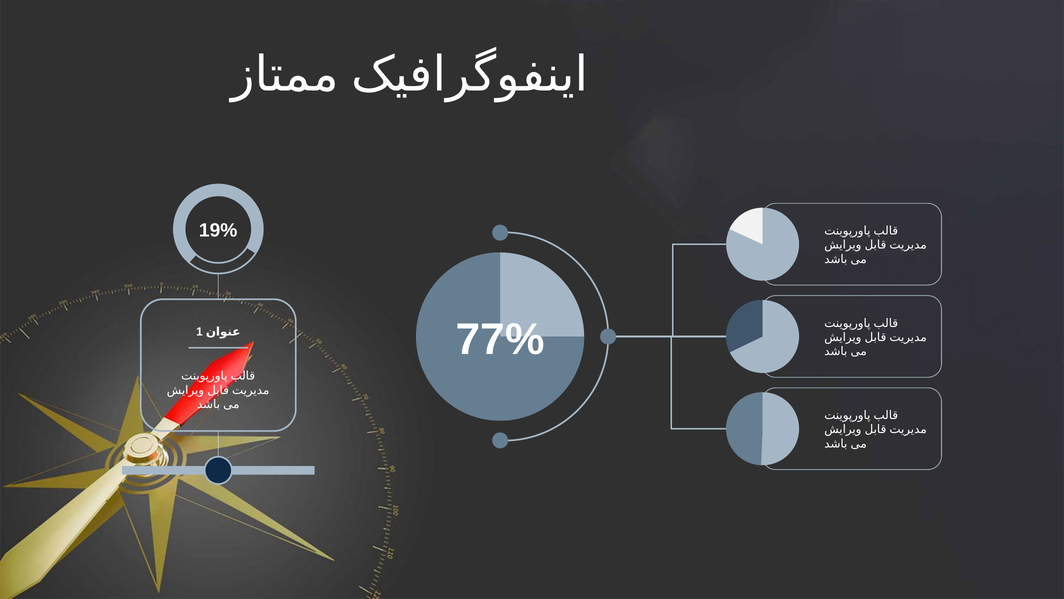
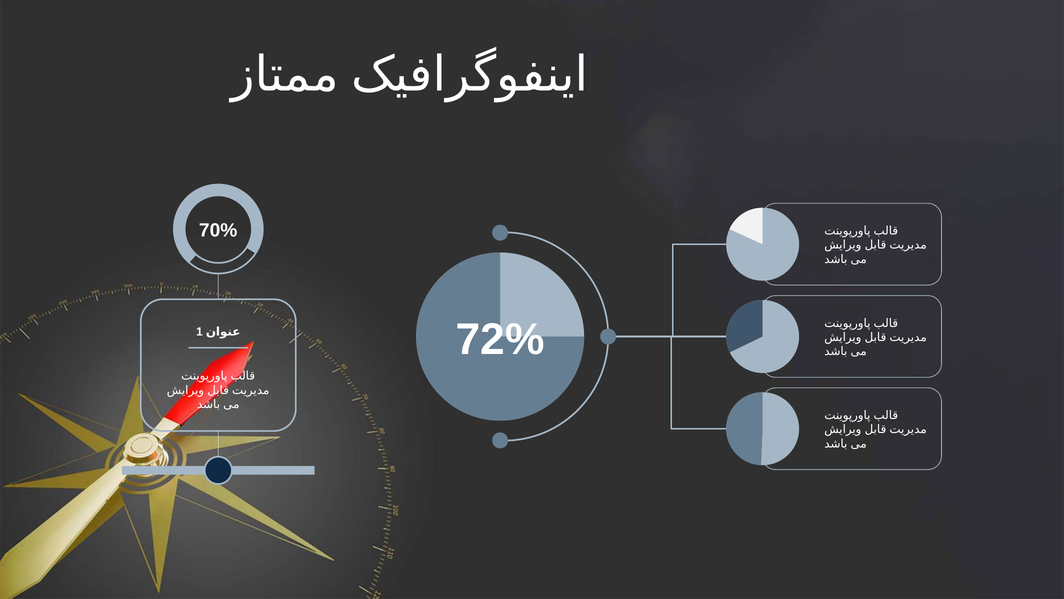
19%: 19% -> 70% (218, 230)
77%: 77% -> 72% (500, 339)
